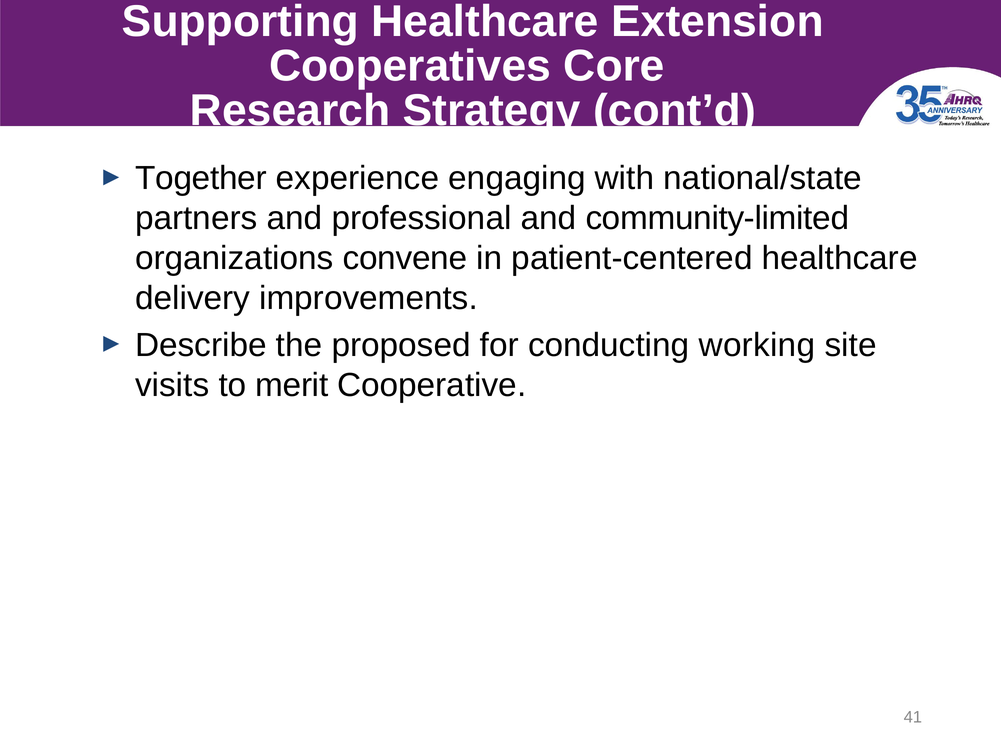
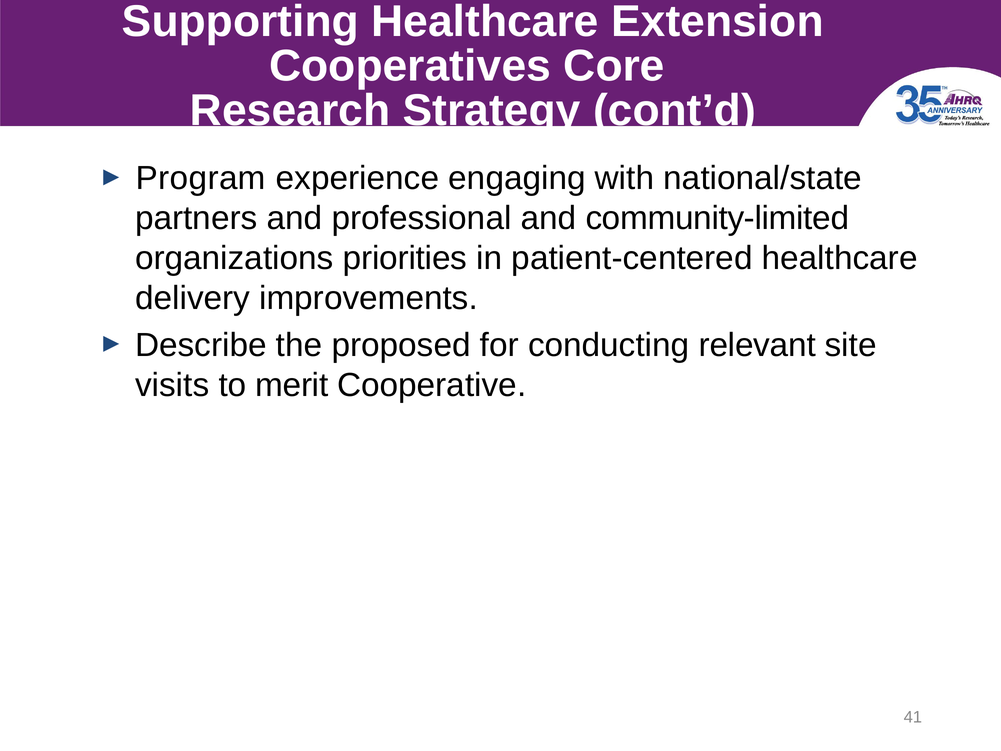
Together: Together -> Program (201, 178)
convene: convene -> priorities (405, 258)
working: working -> relevant (757, 345)
